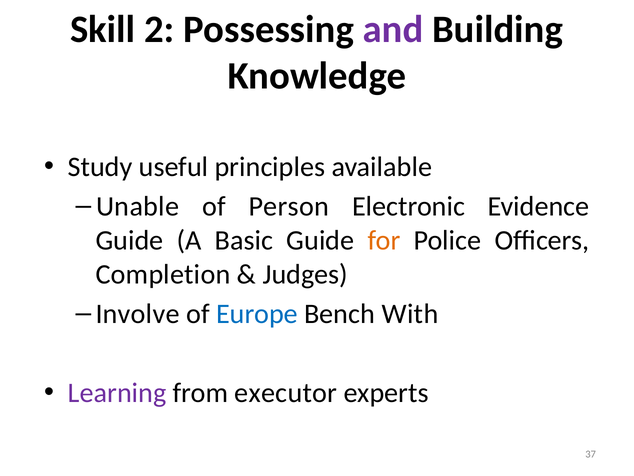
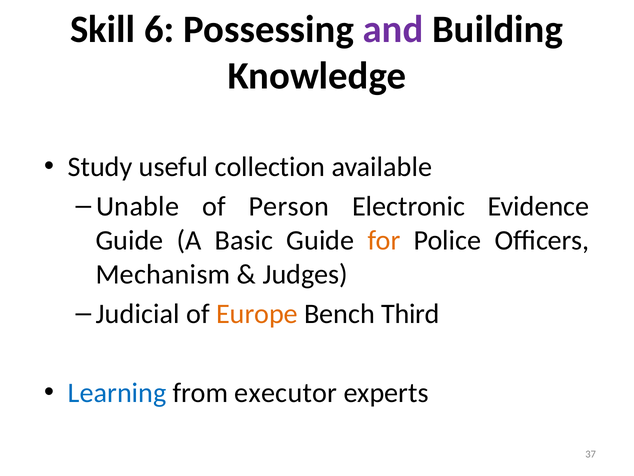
2: 2 -> 6 (159, 30)
principles: principles -> collection (270, 167)
Completion: Completion -> Mechanism (163, 274)
Involve: Involve -> Judicial (138, 313)
Europe colour: blue -> orange (257, 313)
With: With -> Third (410, 313)
Learning colour: purple -> blue (117, 392)
